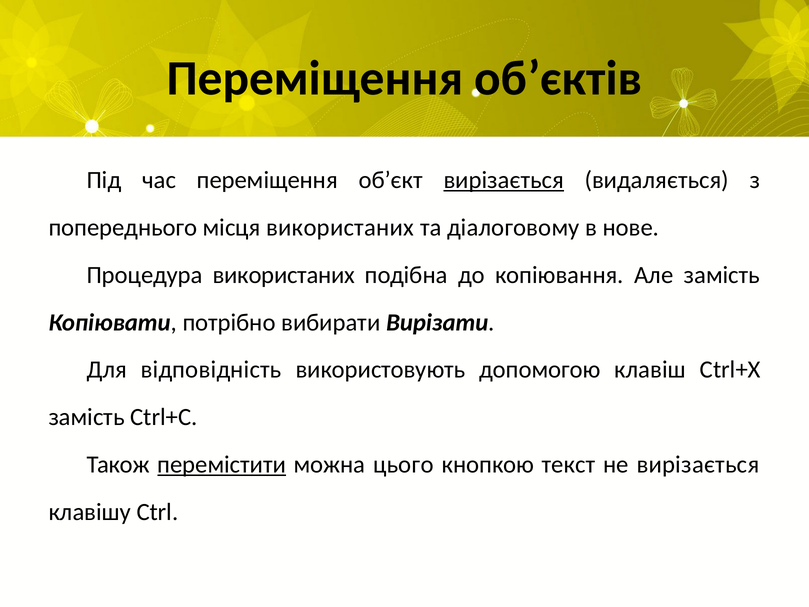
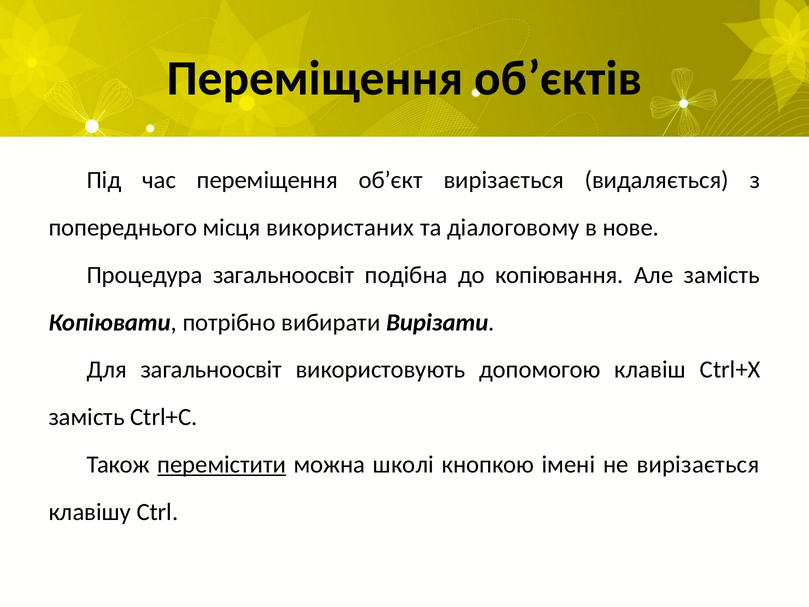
вирізається underline: present -> none (504, 180)
Процедура використаних: використаних -> загальноосвіт (284, 275)
Для відповідність: відповідність -> загальноосвіт (211, 370)
цього: цього -> школі (403, 465)
текст: текст -> імені (568, 465)
